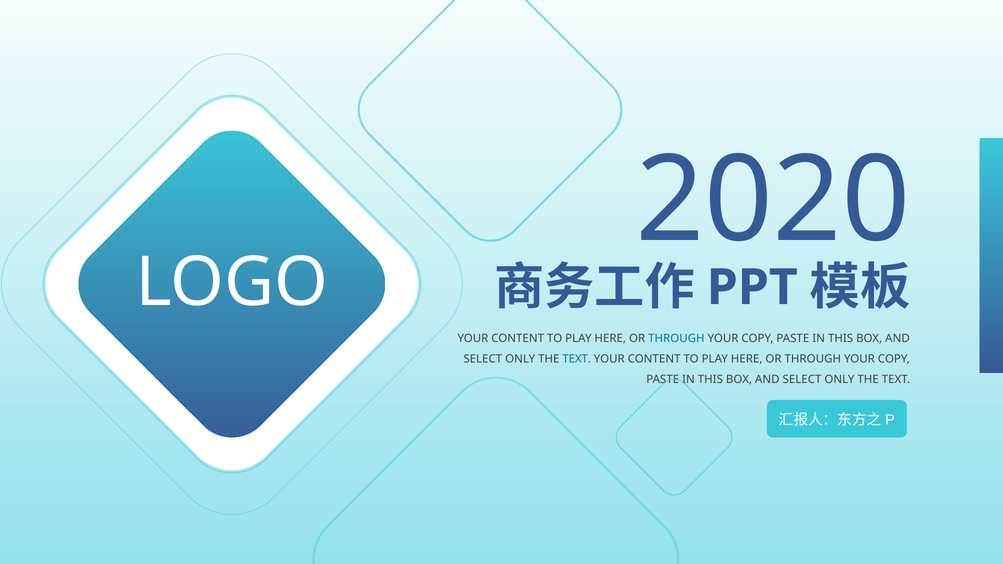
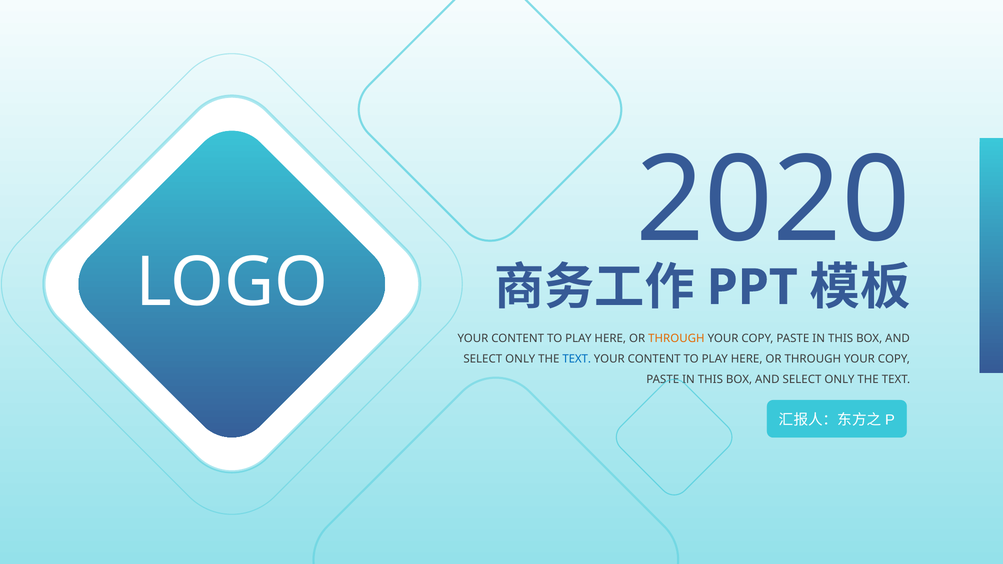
THROUGH colour: blue -> orange (676, 338)
